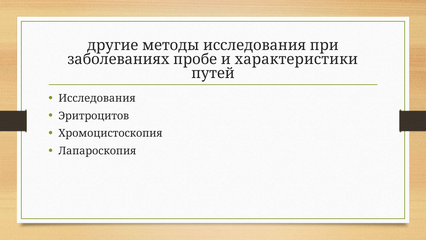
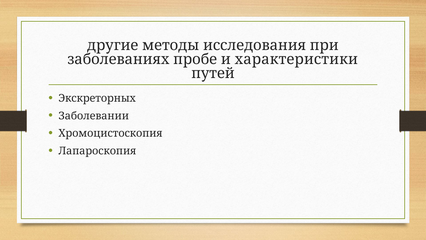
Исследования: Исследования -> Экскреторных (97, 98)
Эритроцитов: Эритроцитов -> Заболевании (94, 116)
